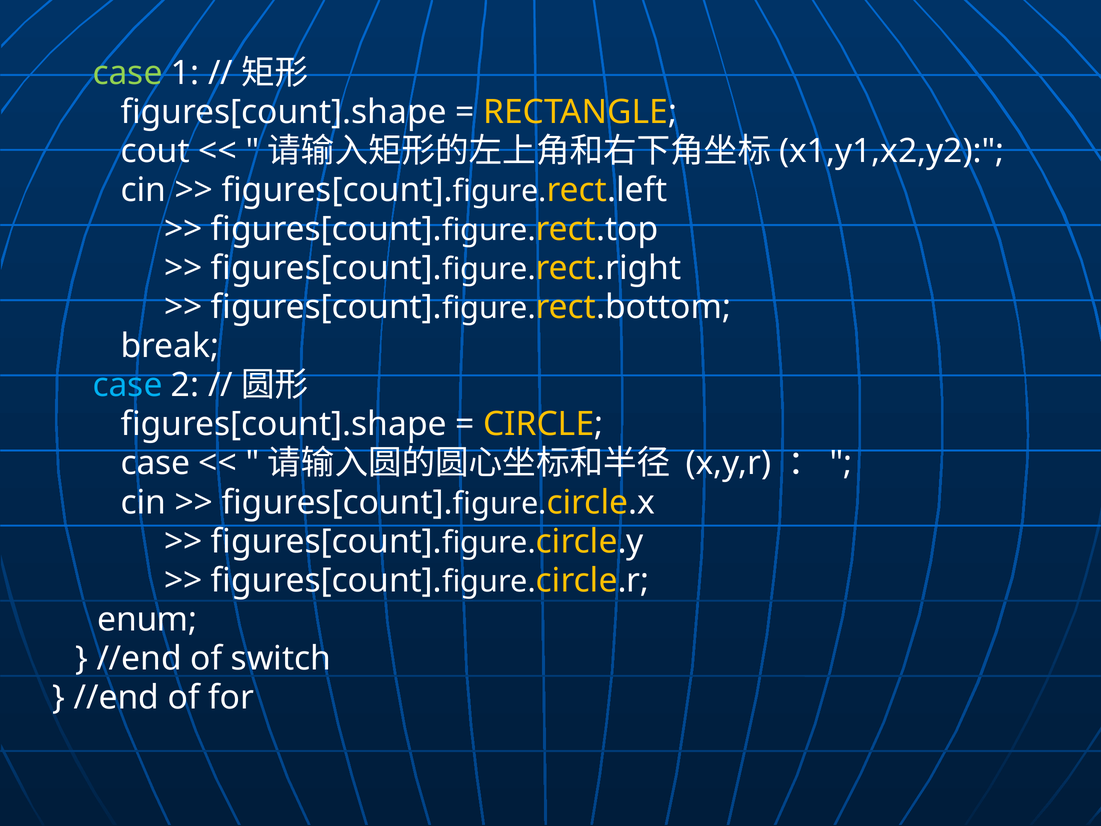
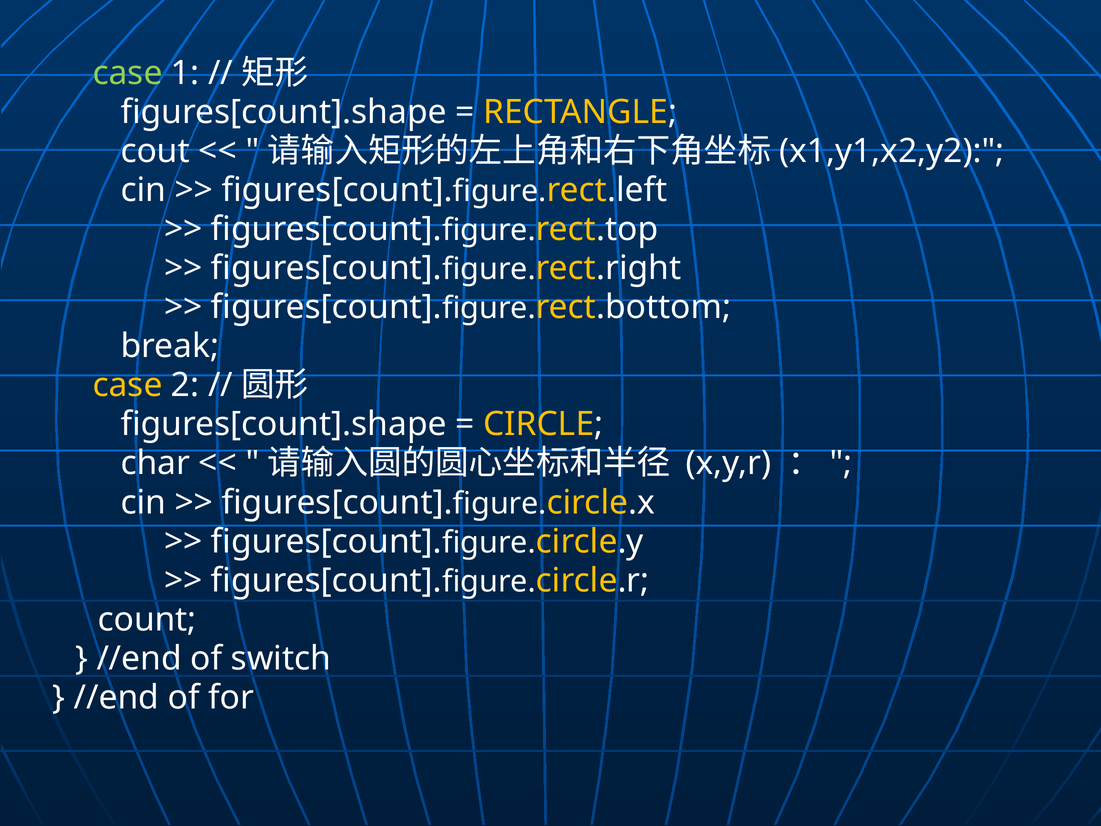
case colour: light blue -> yellow (127, 385)
case: case -> char (155, 463)
enum: enum -> count (147, 619)
